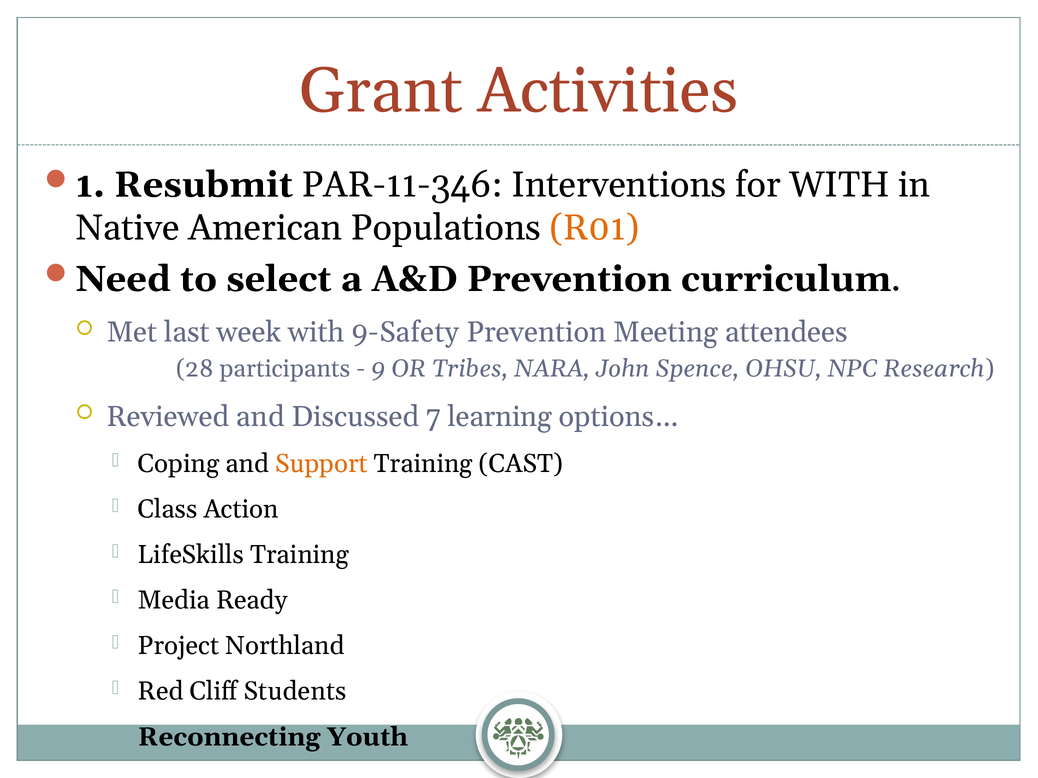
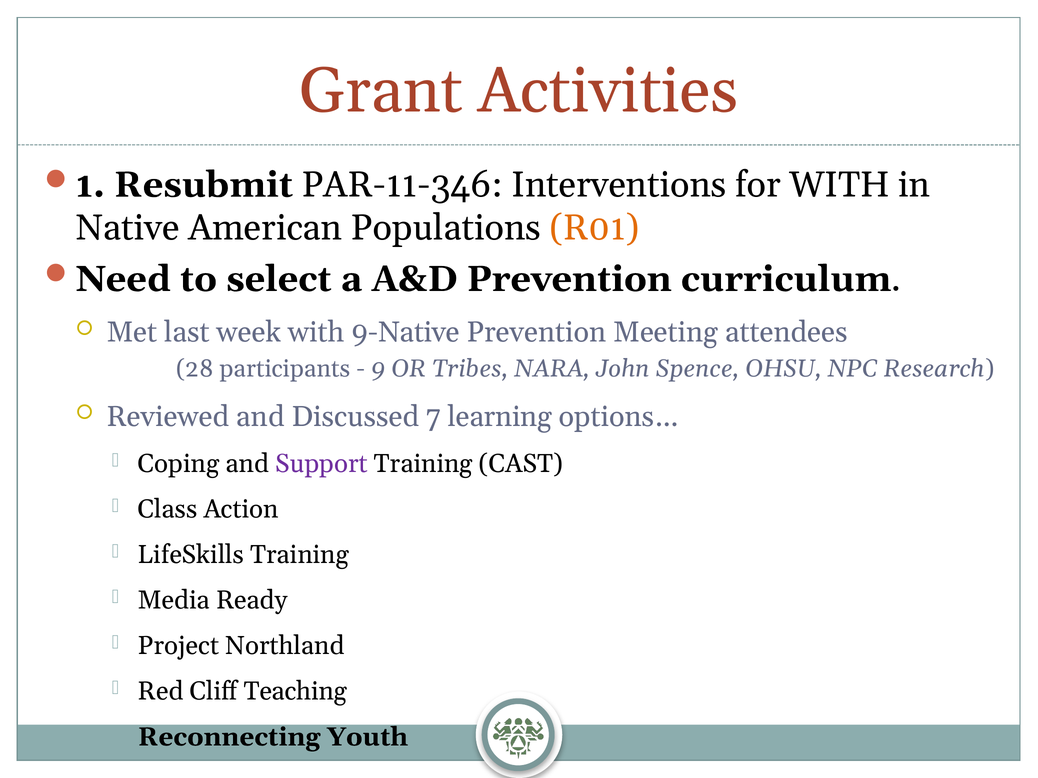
9-Safety: 9-Safety -> 9-Native (406, 333)
Support colour: orange -> purple (321, 464)
Students: Students -> Teaching (295, 692)
